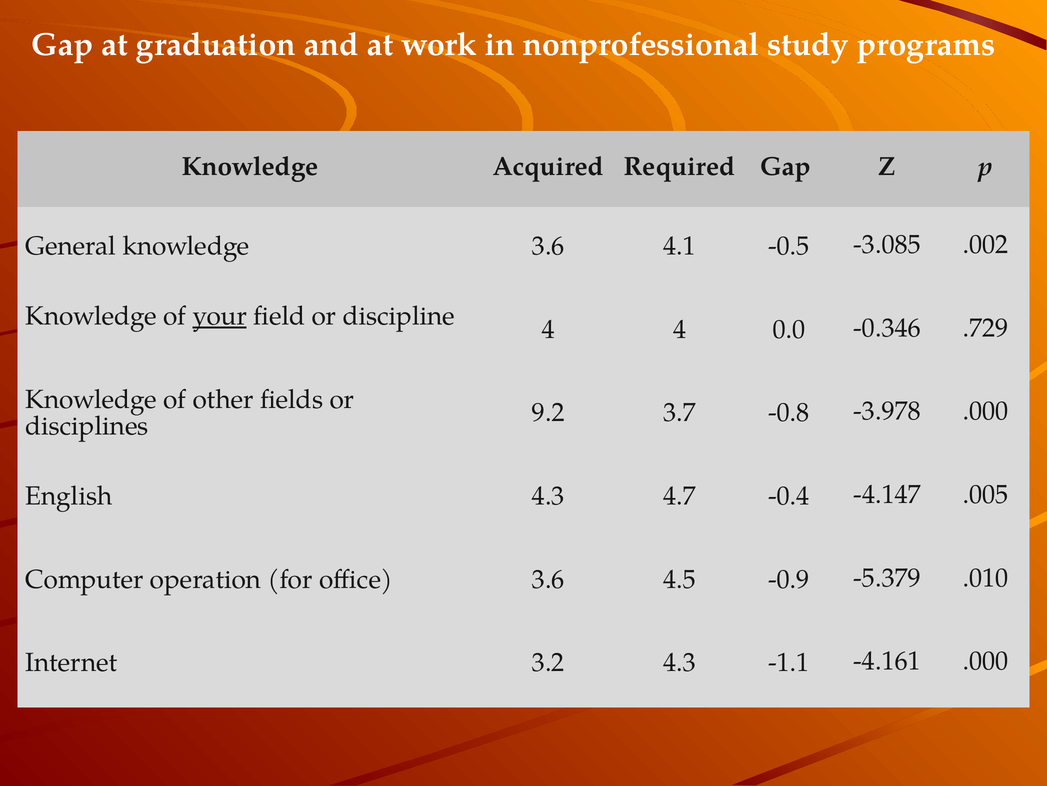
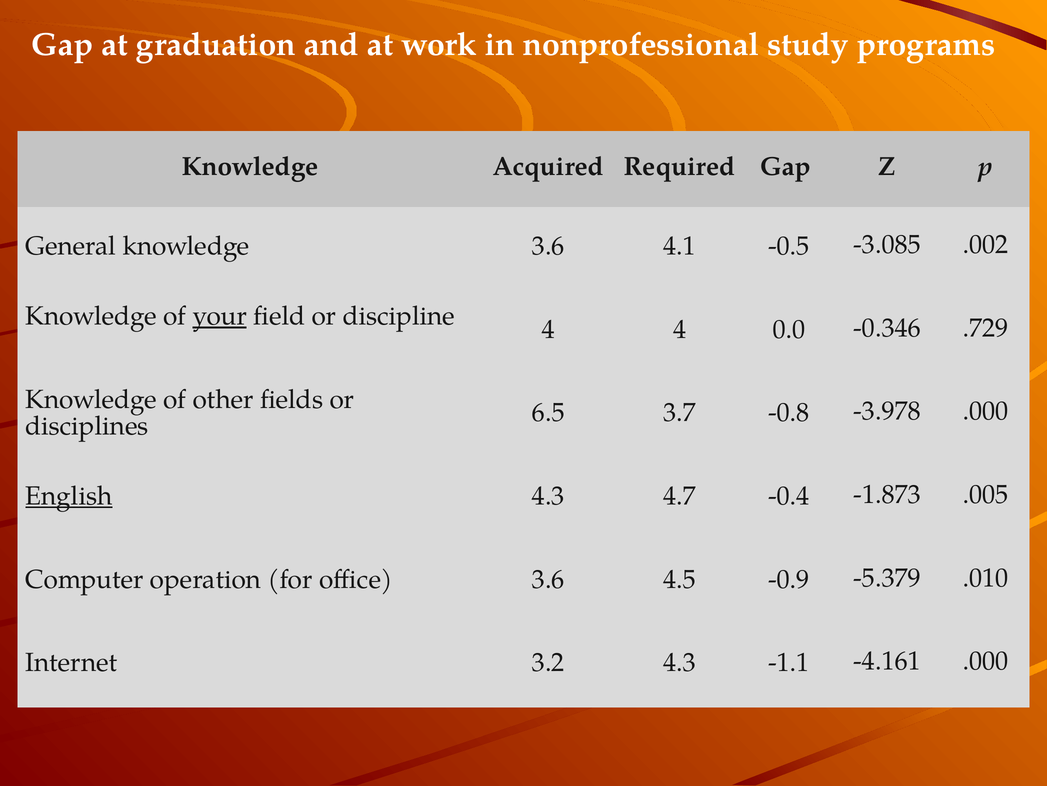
9.2: 9.2 -> 6.5 (548, 412)
English underline: none -> present (69, 496)
-4.147: -4.147 -> -1.873 (887, 494)
